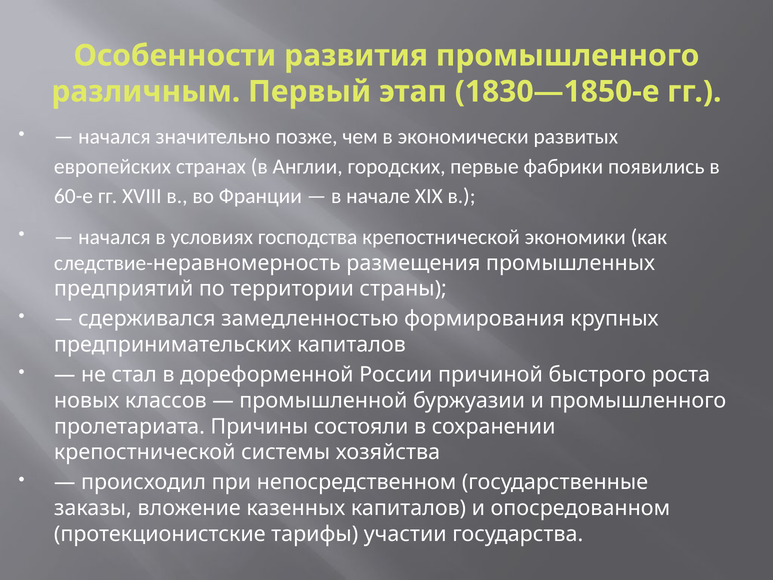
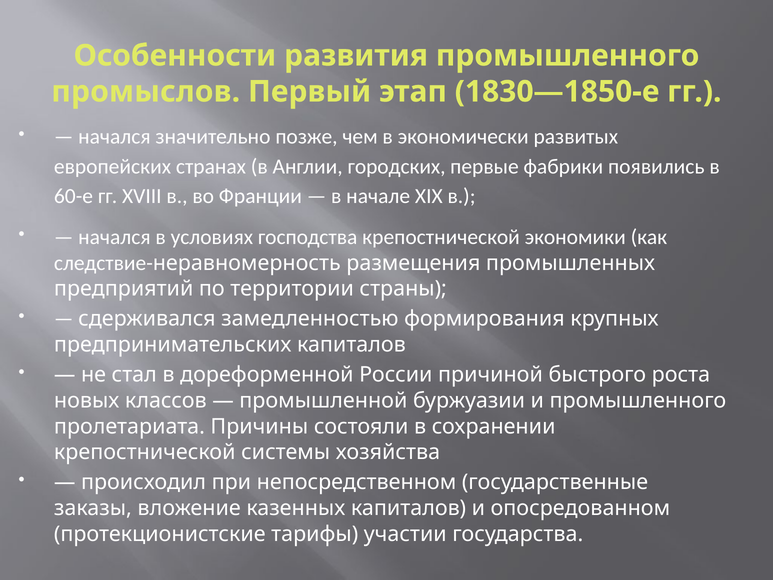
различным: различным -> промыслов (146, 92)
